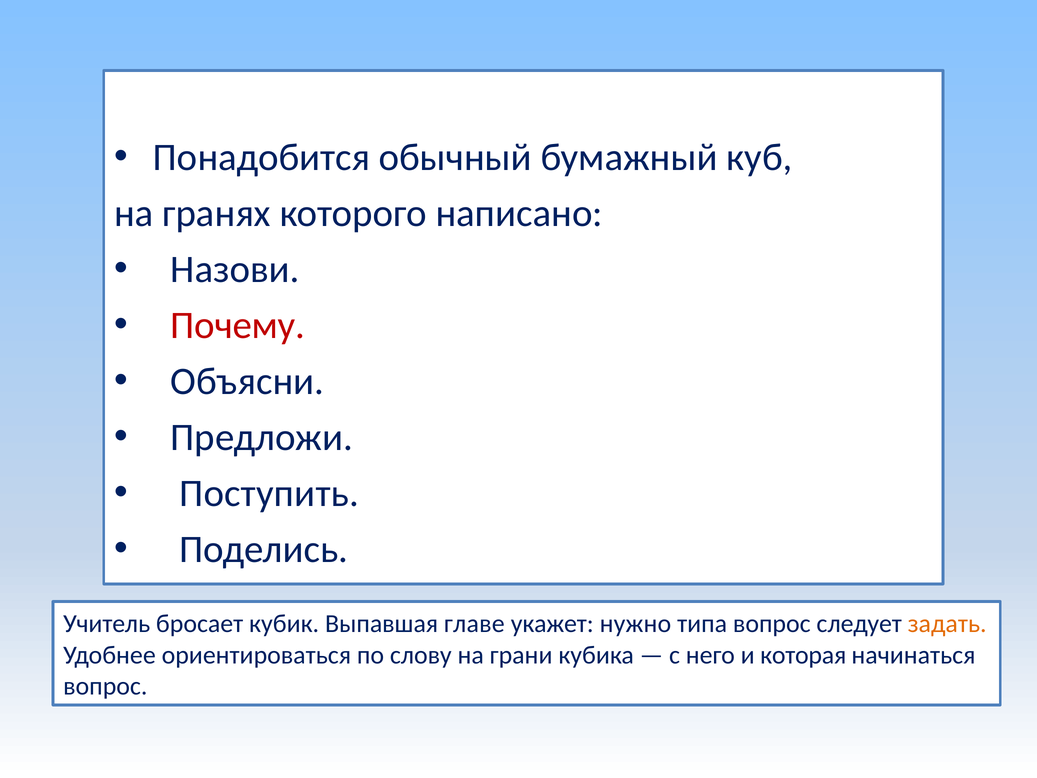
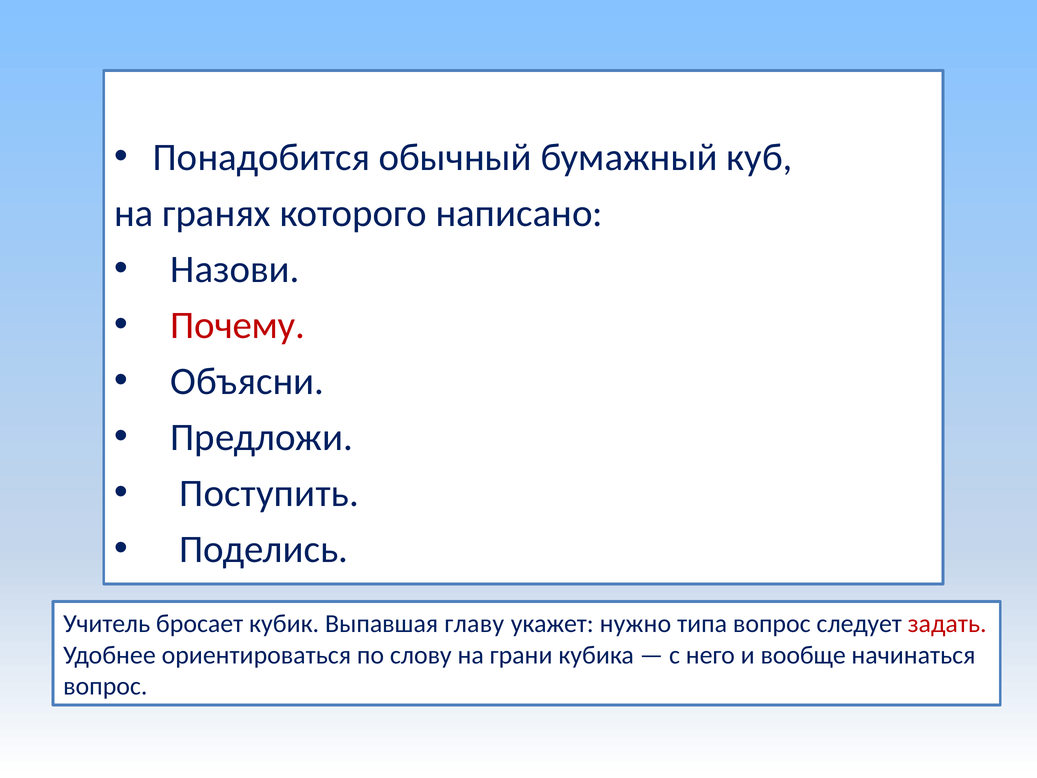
главе: главе -> главу (474, 624)
задать colour: orange -> red (947, 624)
которая: которая -> вообще (803, 655)
